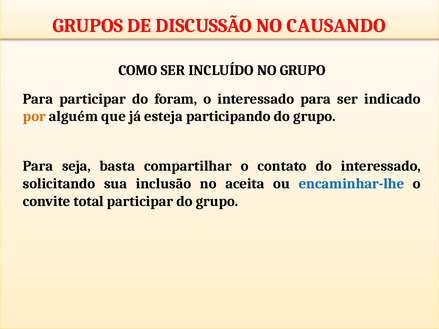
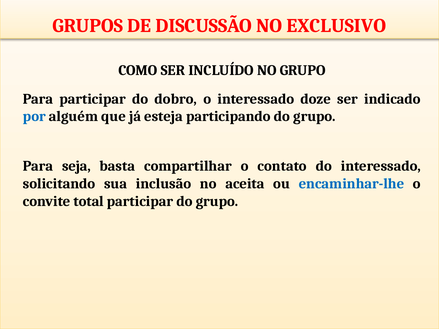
CAUSANDO: CAUSANDO -> EXCLUSIVO (336, 26)
foram: foram -> dobro (176, 99)
interessado para: para -> doze (316, 99)
por colour: orange -> blue (34, 117)
